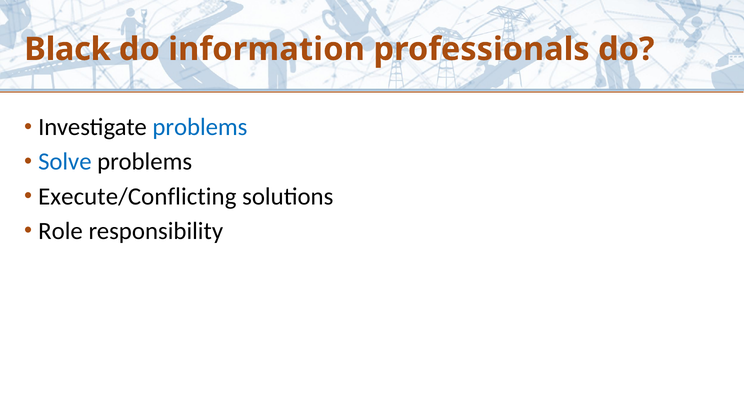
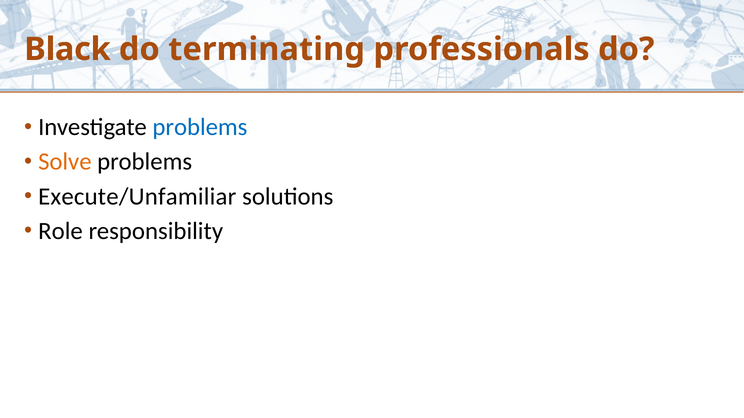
information: information -> terminating (267, 49)
Solve colour: blue -> orange (65, 162)
Execute/Conflicting: Execute/Conflicting -> Execute/Unfamiliar (137, 197)
